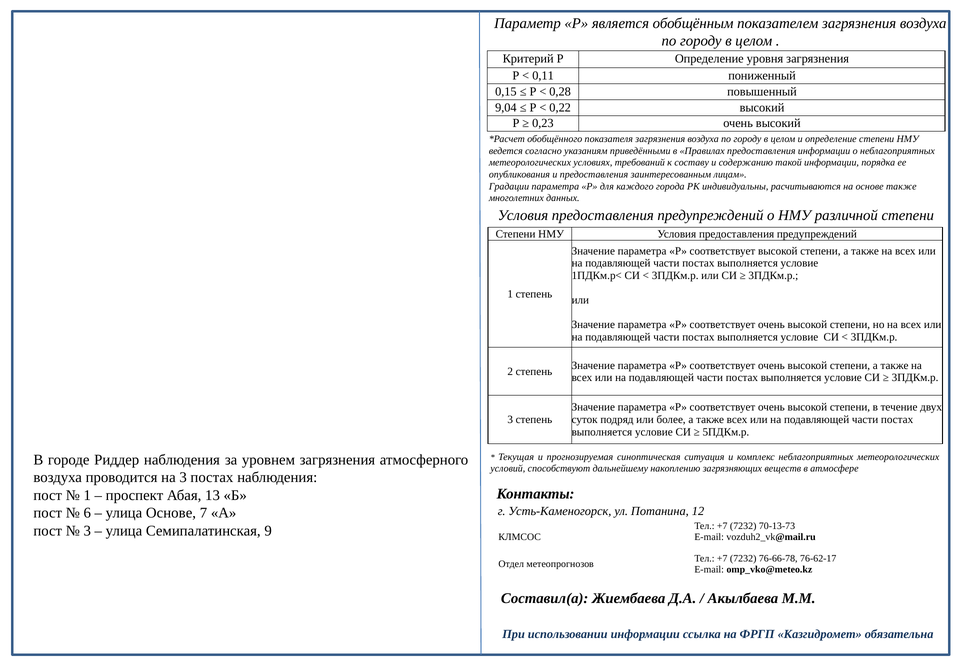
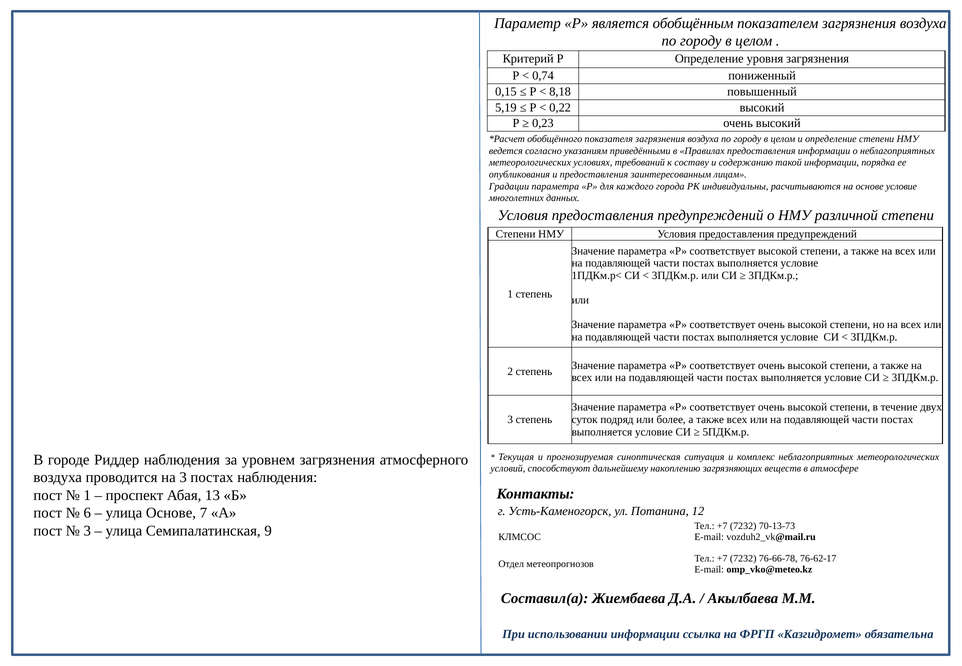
0,11: 0,11 -> 0,74 (543, 76)
0,28: 0,28 -> 8,18 (560, 92)
9,04: 9,04 -> 5,19 (506, 107)
основе также: также -> условие (901, 186)
